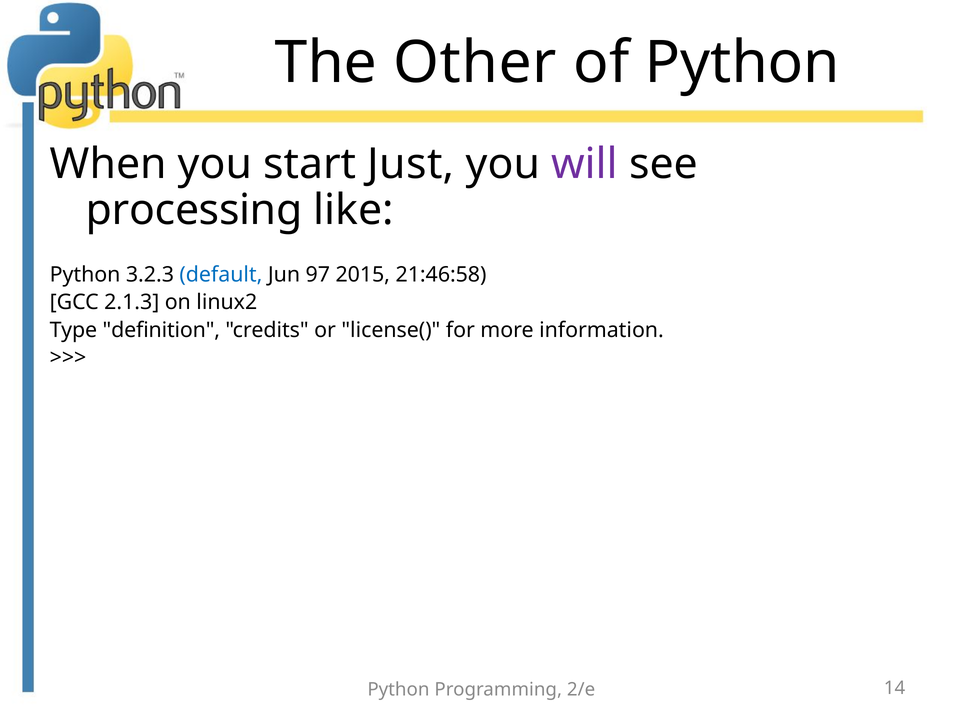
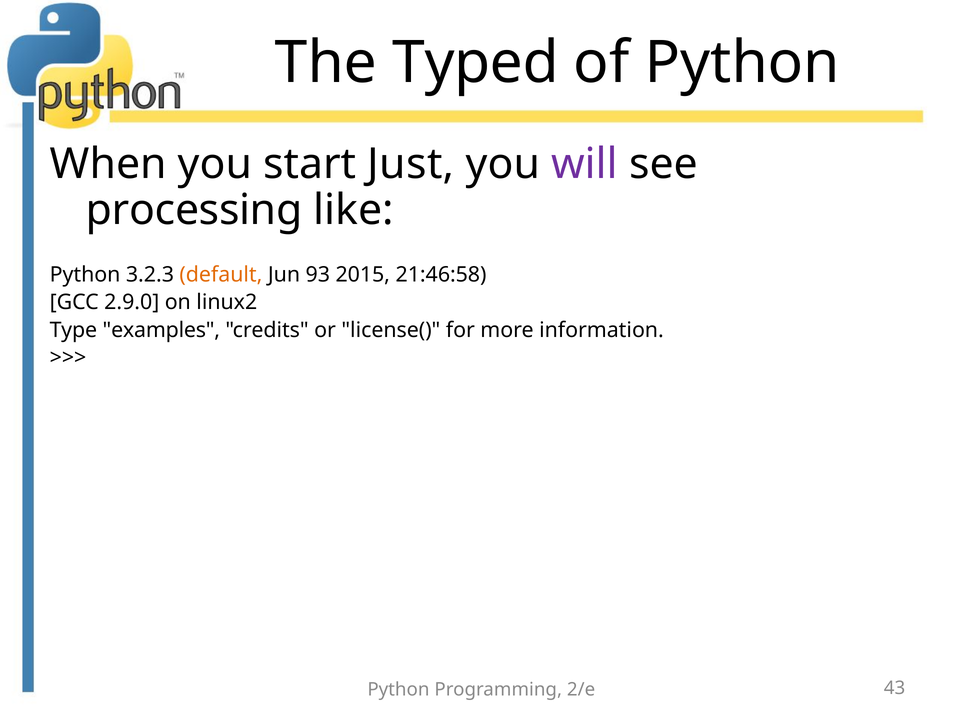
Other: Other -> Typed (476, 63)
default colour: blue -> orange (221, 275)
97: 97 -> 93 (318, 275)
2.1.3: 2.1.3 -> 2.9.0 (132, 302)
definition: definition -> examples (161, 330)
14: 14 -> 43 (895, 688)
